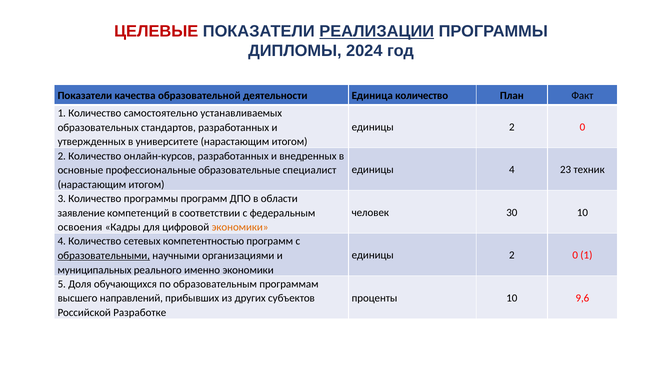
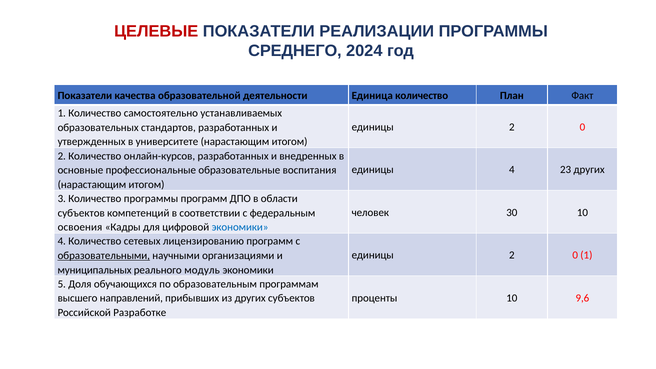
РЕАЛИЗАЦИИ underline: present -> none (377, 31)
ДИПЛОМЫ: ДИПЛОМЫ -> СРЕДНЕГО (295, 51)
23 техник: техник -> других (589, 170)
специалист: специалист -> воспитания (310, 170)
заявление: заявление -> субъектов (81, 213)
экономики colour: orange -> blue (240, 227)
компетентностью: компетентностью -> лицензированию (203, 241)
именно: именно -> модуль (202, 270)
